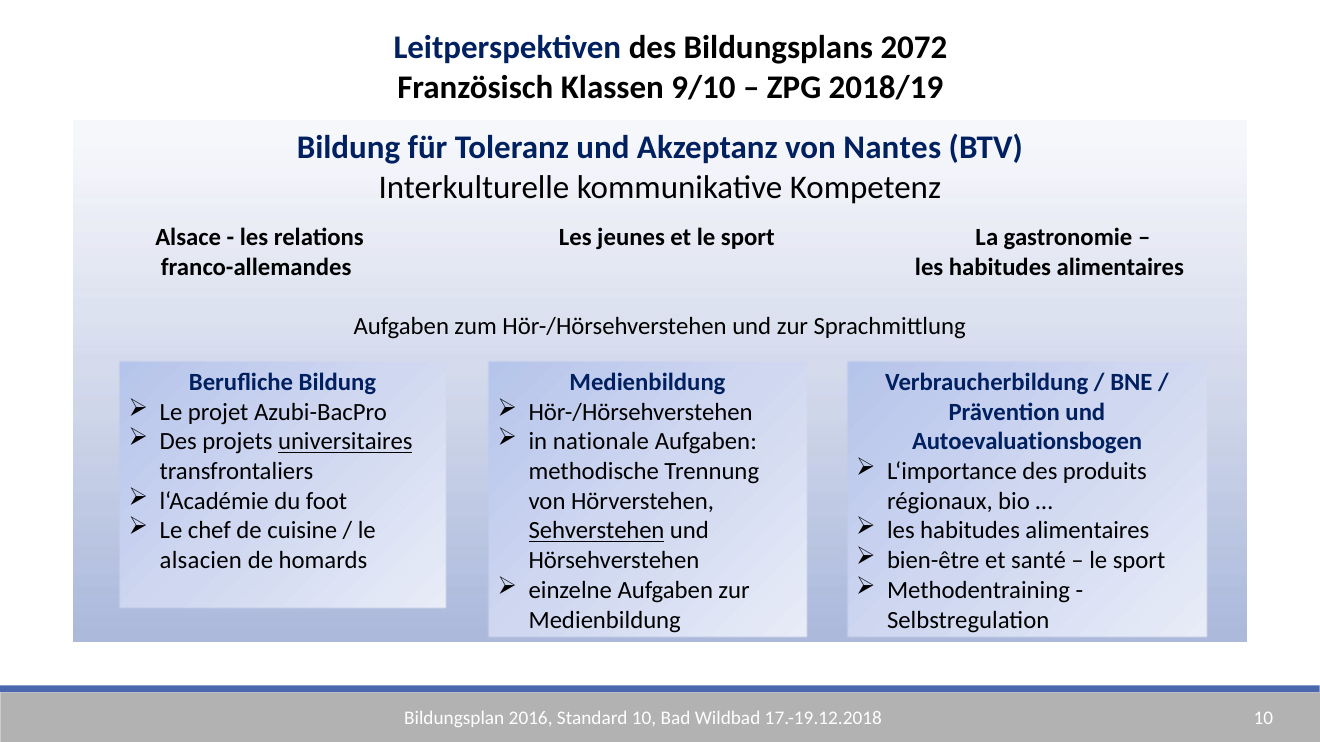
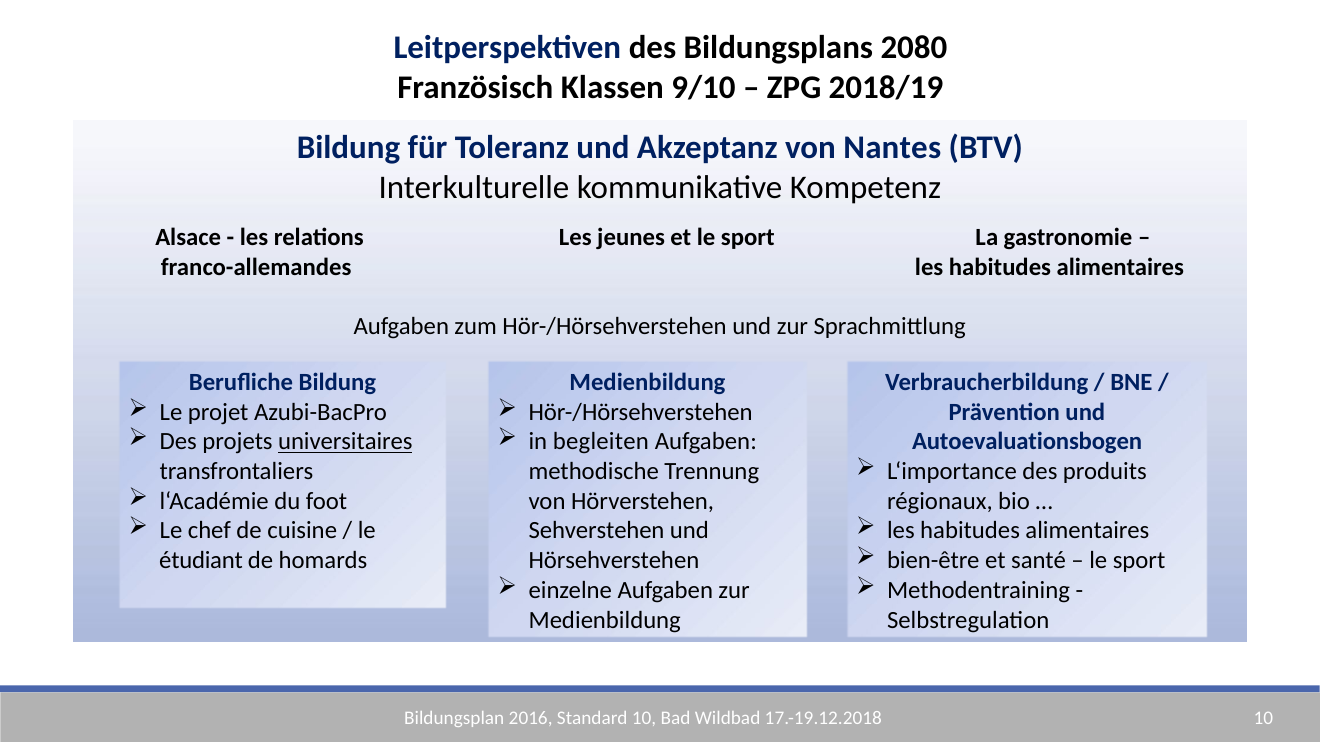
2072: 2072 -> 2080 (914, 48)
nationale: nationale -> begleiten (601, 442)
Sehverstehen underline: present -> none (597, 531)
alsacien: alsacien -> étudiant (201, 561)
